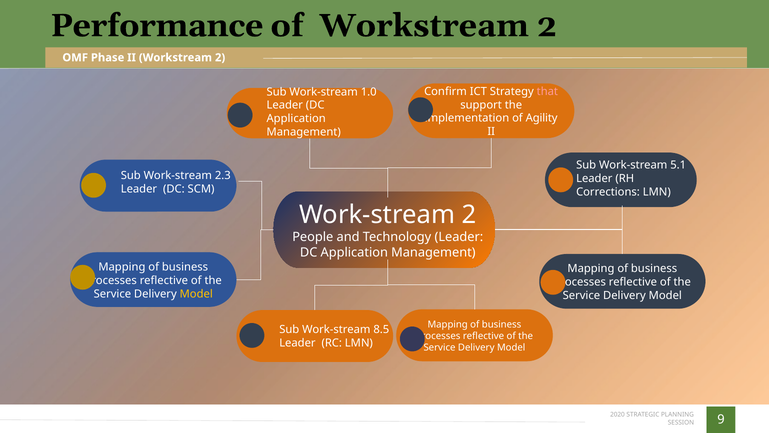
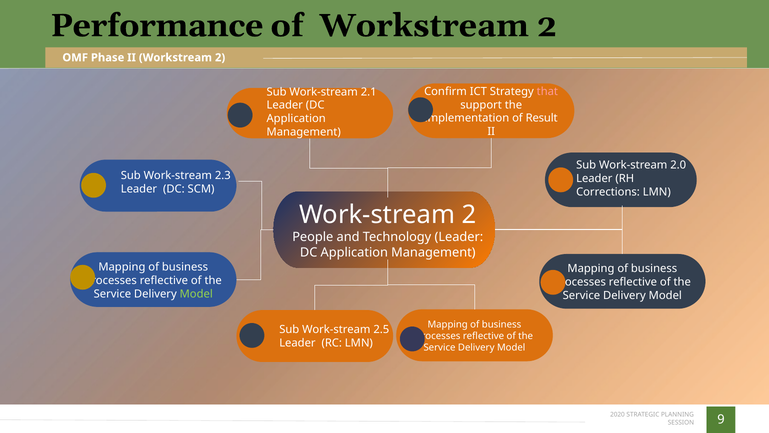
1.0: 1.0 -> 2.1 (369, 92)
Agility: Agility -> Result (542, 118)
5.1: 5.1 -> 2.0 (678, 165)
Model colour: yellow -> light green (196, 294)
8.5: 8.5 -> 2.5 (381, 329)
